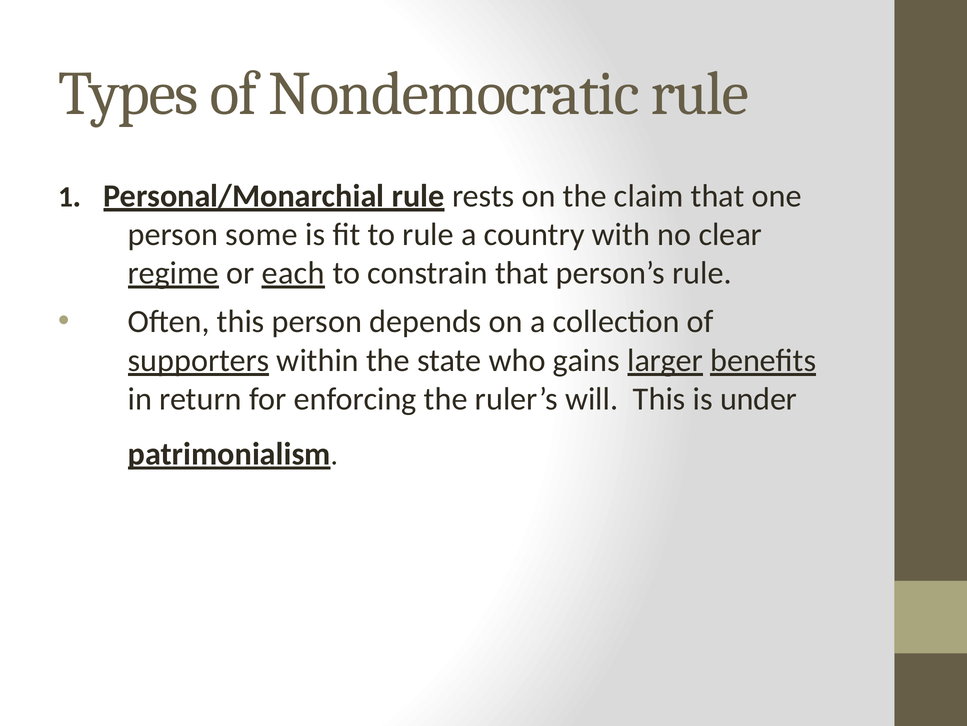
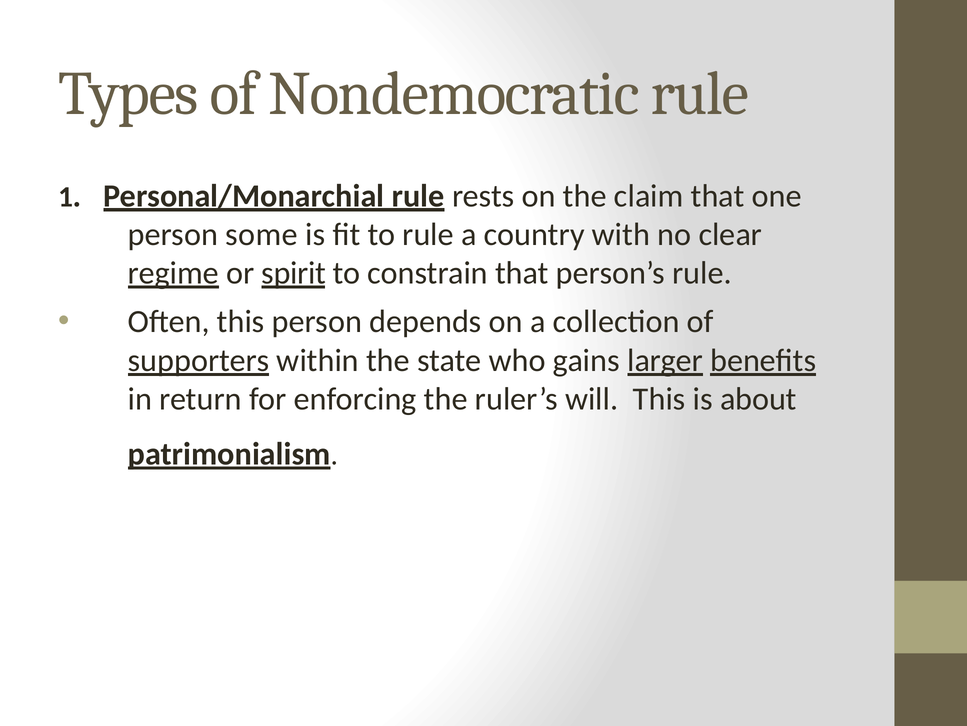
each: each -> spirit (294, 273)
under: under -> about (758, 399)
